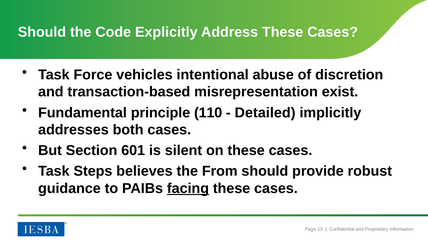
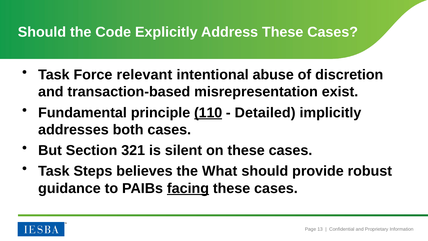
vehicles: vehicles -> relevant (144, 75)
110 underline: none -> present (208, 113)
601: 601 -> 321 (133, 150)
From: From -> What (220, 171)
